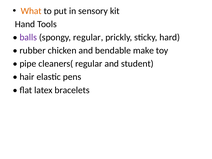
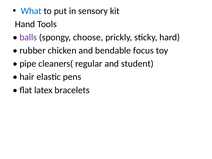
What colour: orange -> blue (31, 11)
spongy regular: regular -> choose (88, 37)
make: make -> focus (143, 50)
